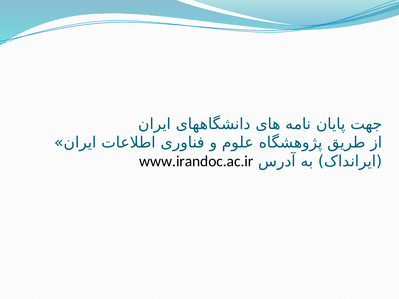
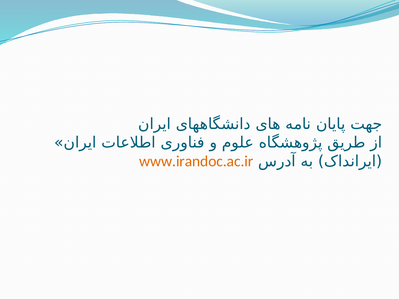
www.irandoc.ac.ir colour: black -> orange (196, 161)
